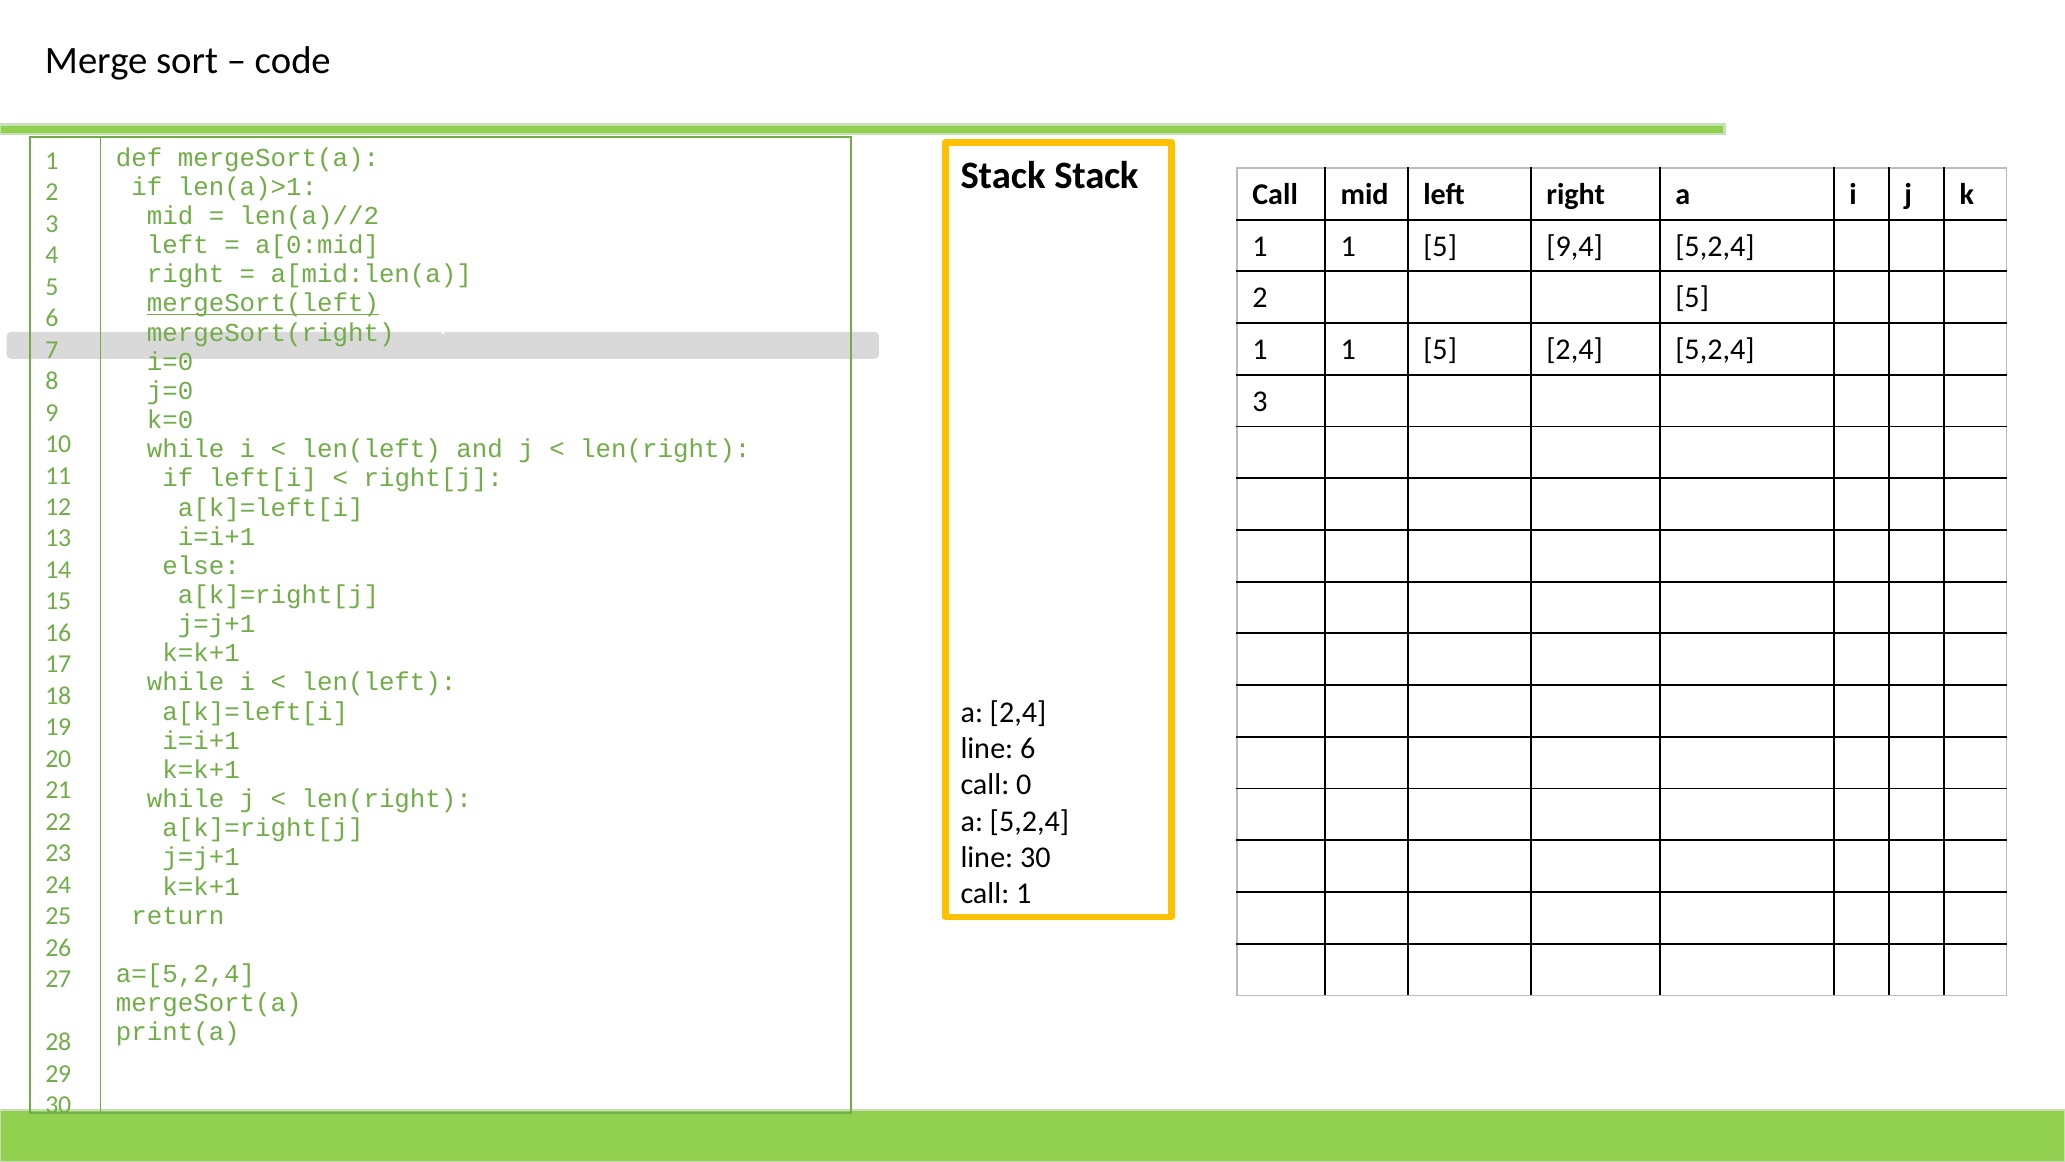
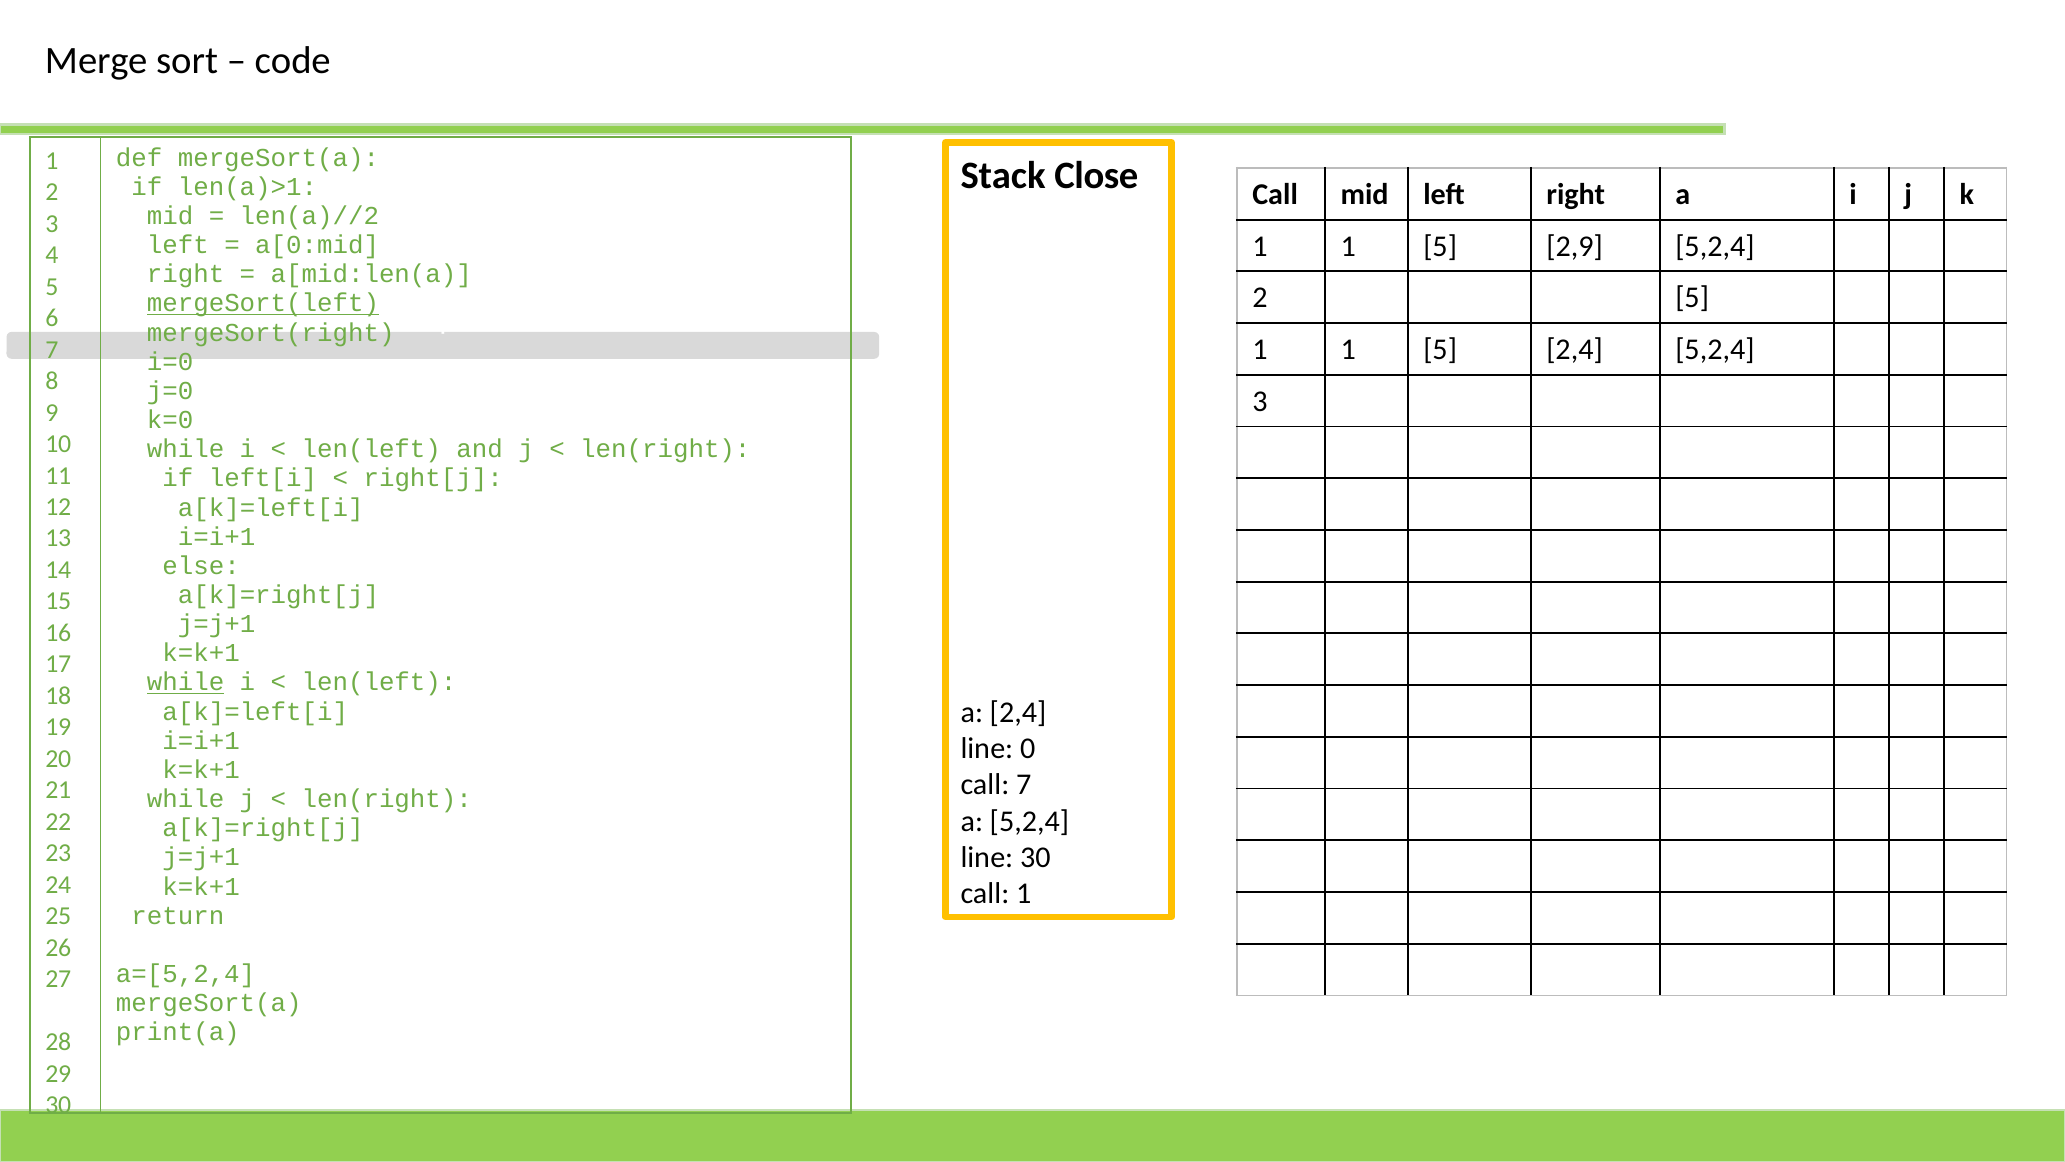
Stack Stack: Stack -> Close (1096, 176)
9,4: 9,4 -> 2,9 (1575, 246)
while underline: none -> present (186, 682)
line 6: 6 -> 0 (1028, 748)
call 0: 0 -> 7 (1024, 785)
